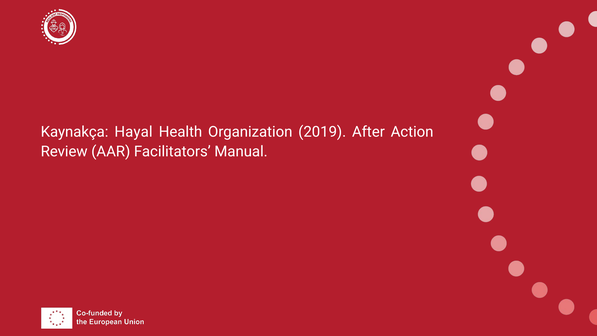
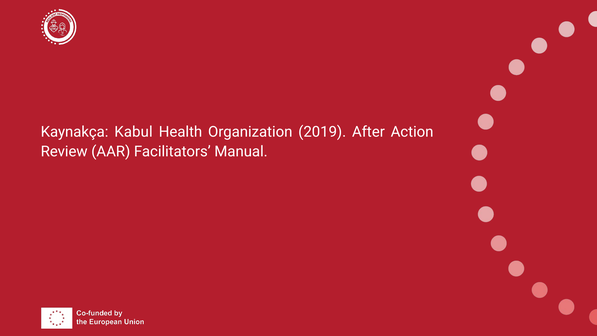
Hayal: Hayal -> Kabul (134, 132)
